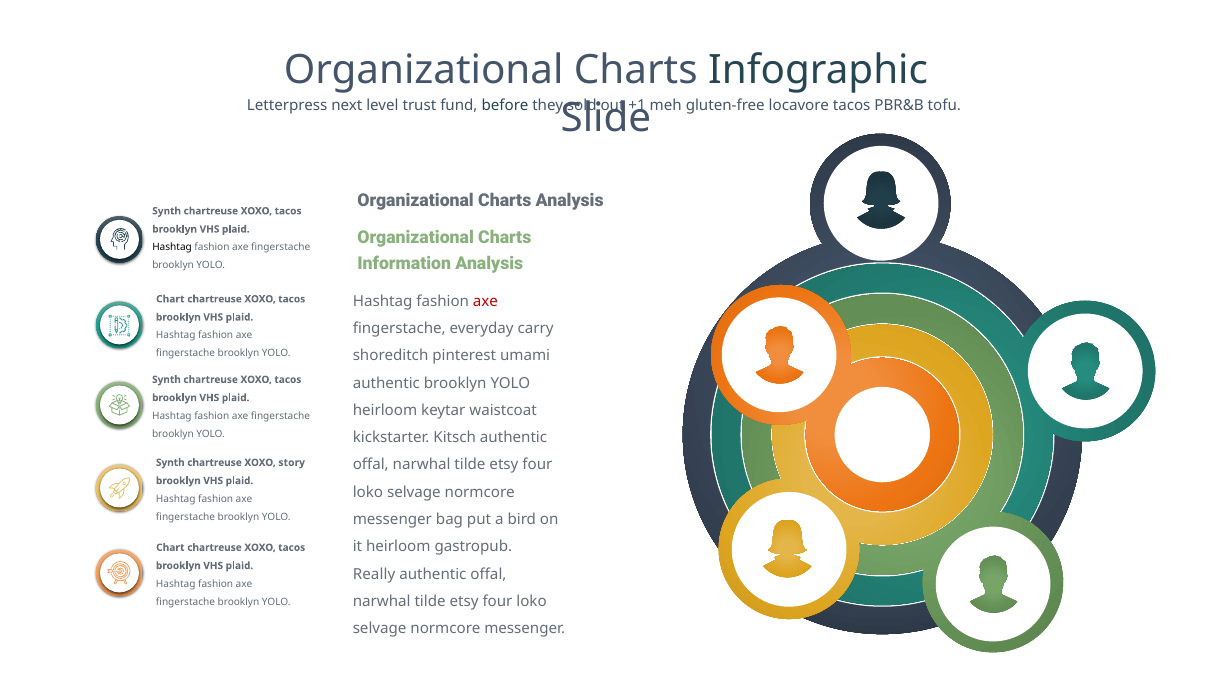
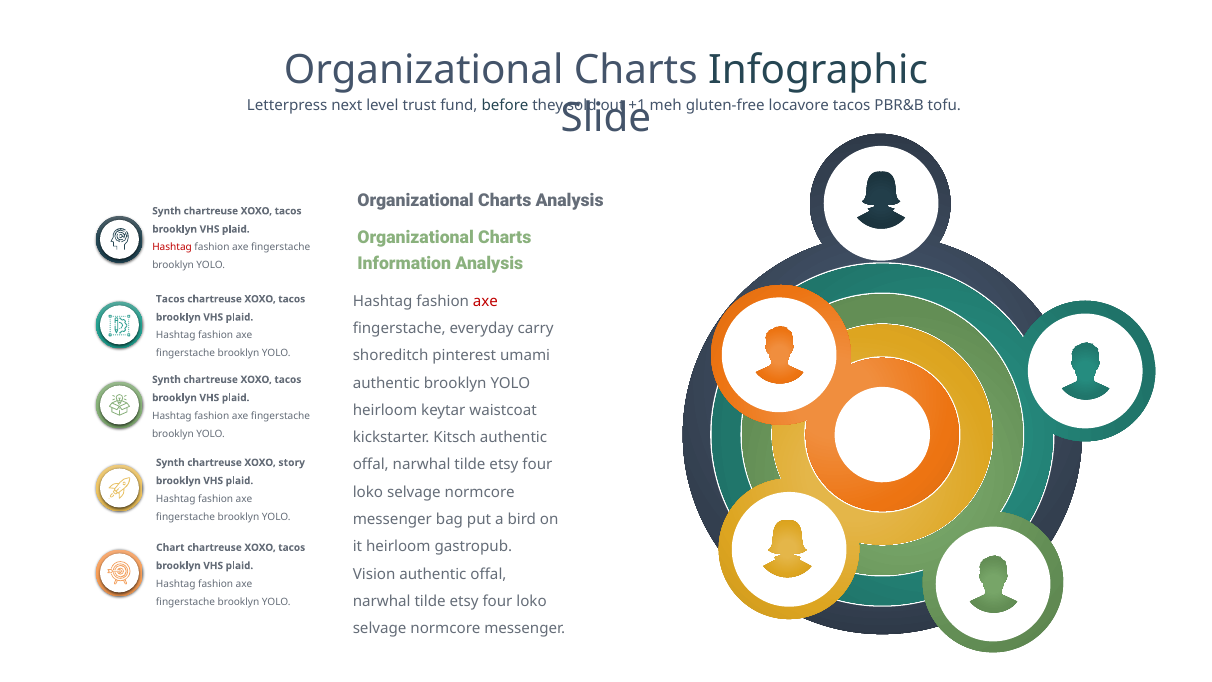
Hashtag colour: black -> red (172, 247)
Chart: Chart -> Tacos (170, 299)
Really: Really -> Vision (374, 574)
